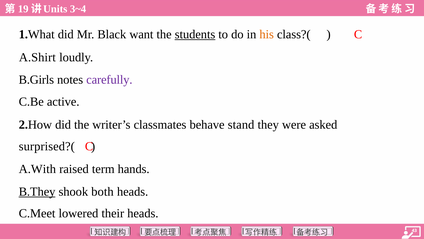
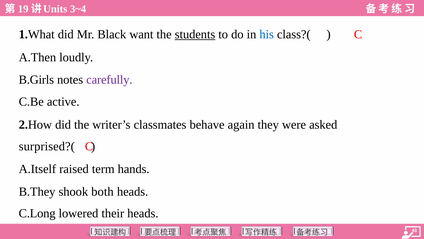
his colour: orange -> blue (267, 34)
A.Shirt: A.Shirt -> A.Then (37, 57)
stand: stand -> again (241, 124)
A.With: A.With -> A.Itself (37, 169)
B.They underline: present -> none (37, 191)
C.Meet: C.Meet -> C.Long (37, 213)
